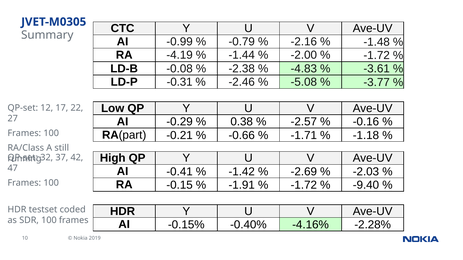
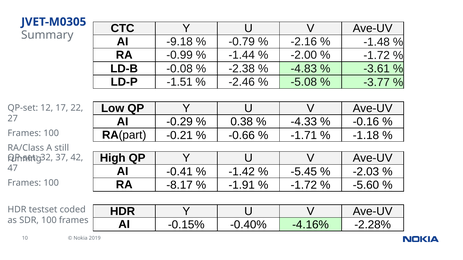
-0.99: -0.99 -> -9.18 (180, 42)
-4.19: -4.19 -> -0.99 (180, 55)
-0.31: -0.31 -> -1.51 (180, 82)
-2.57: -2.57 -> -4.33 (304, 122)
-2.69: -2.69 -> -5.45 (304, 172)
-0.15: -0.15 -> -8.17 (180, 185)
-9.40: -9.40 -> -5.60 (366, 185)
